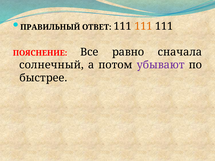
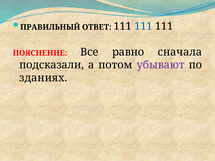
111 colour: orange -> blue (143, 26)
солнечный: солнечный -> подсказали (52, 65)
быстрее: быстрее -> зданиях (43, 78)
